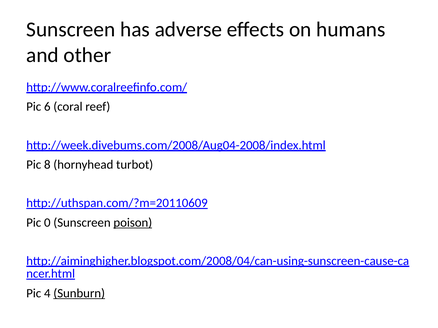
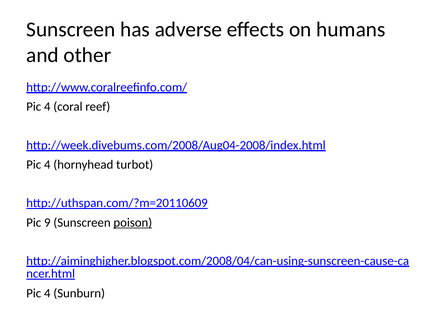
6: 6 -> 4 (47, 107)
8: 8 -> 4 (47, 165)
0: 0 -> 9 (47, 223)
Sunburn underline: present -> none (79, 294)
